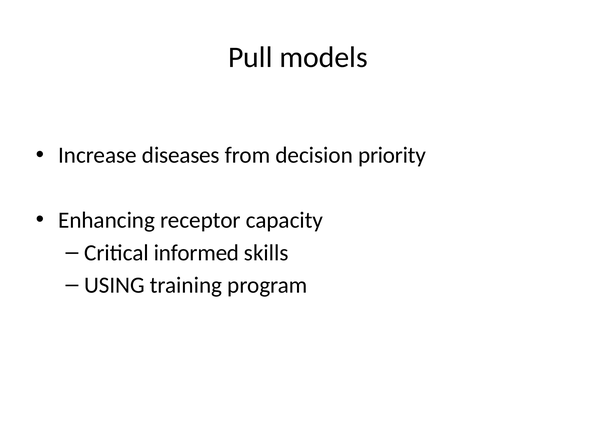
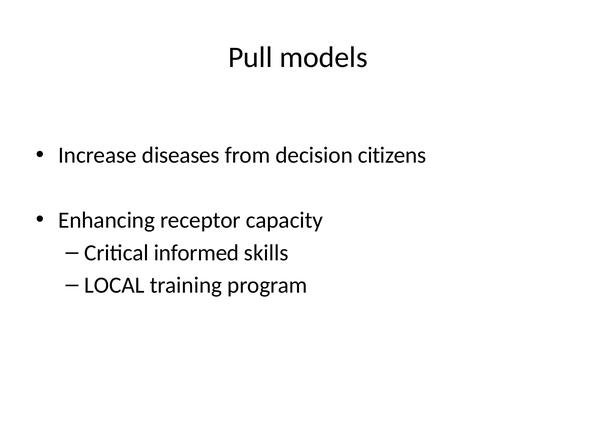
priority: priority -> citizens (392, 155)
USING: USING -> LOCAL (114, 285)
